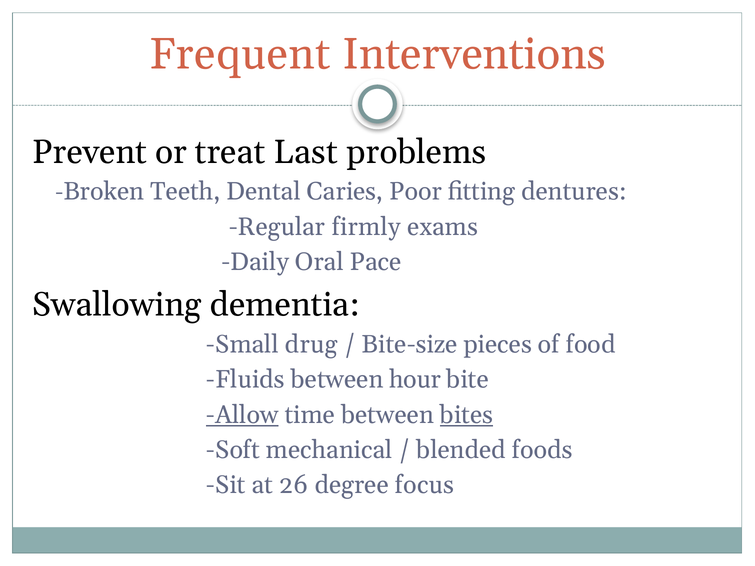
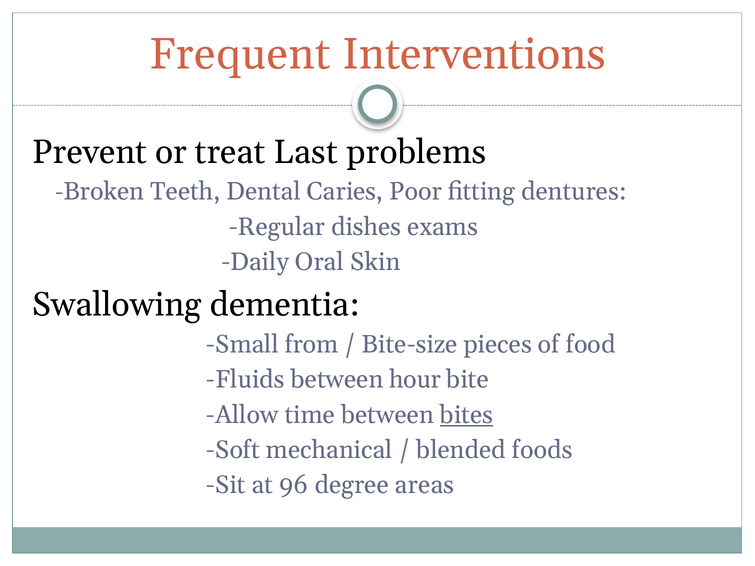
firmly: firmly -> dishes (366, 227)
Pace: Pace -> Skin (375, 262)
drug: drug -> from (311, 344)
Allow underline: present -> none (242, 415)
26: 26 -> 96 (294, 485)
focus: focus -> areas (425, 485)
